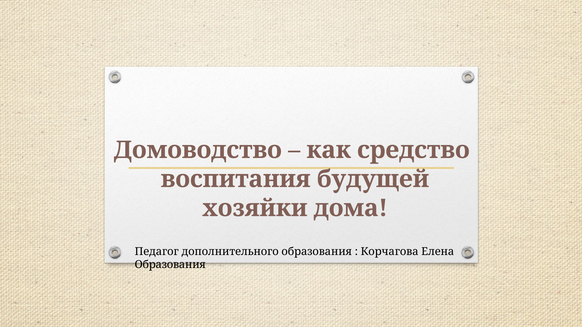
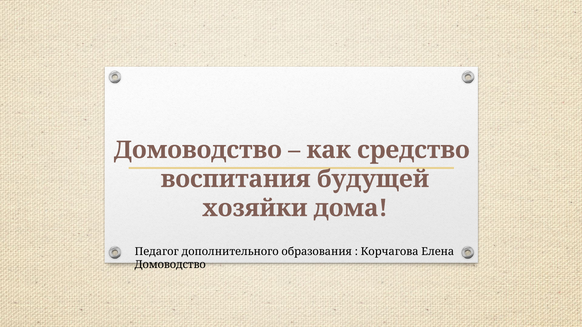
Образования: Образования -> Домоводство (170, 265)
